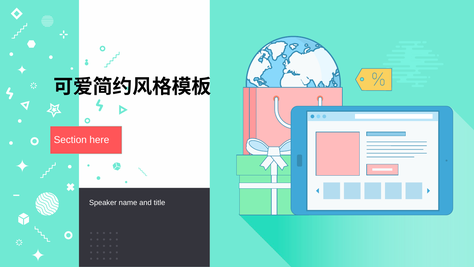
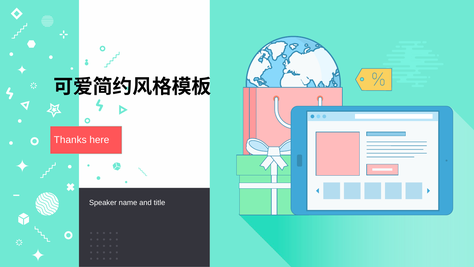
Section: Section -> Thanks (70, 140)
